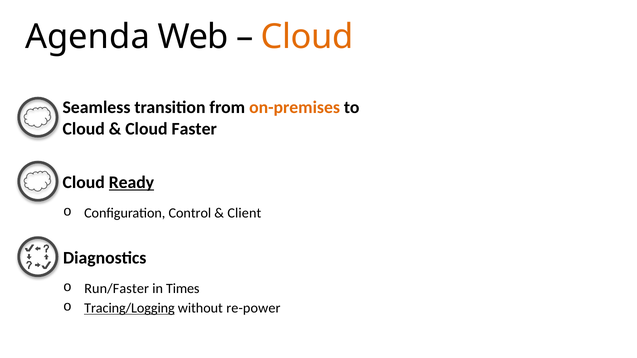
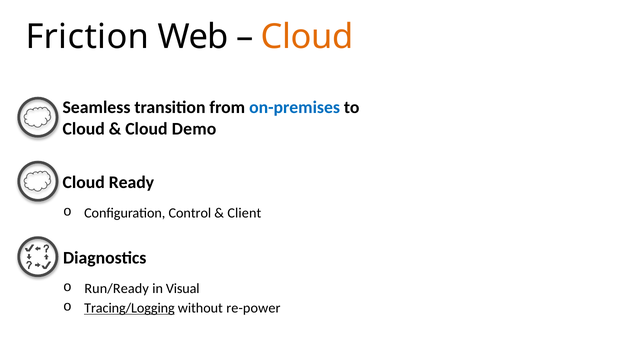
Agenda: Agenda -> Friction (87, 37)
on-premises colour: orange -> blue (295, 108)
Faster: Faster -> Demo (194, 129)
Ready underline: present -> none (131, 182)
Run/Faster: Run/Faster -> Run/Ready (117, 289)
Times: Times -> Visual (183, 289)
